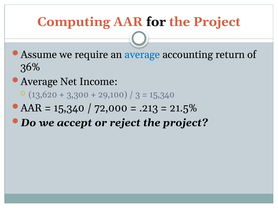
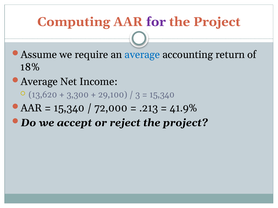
for colour: black -> purple (156, 22)
36%: 36% -> 18% (30, 67)
21.5%: 21.5% -> 41.9% (184, 108)
